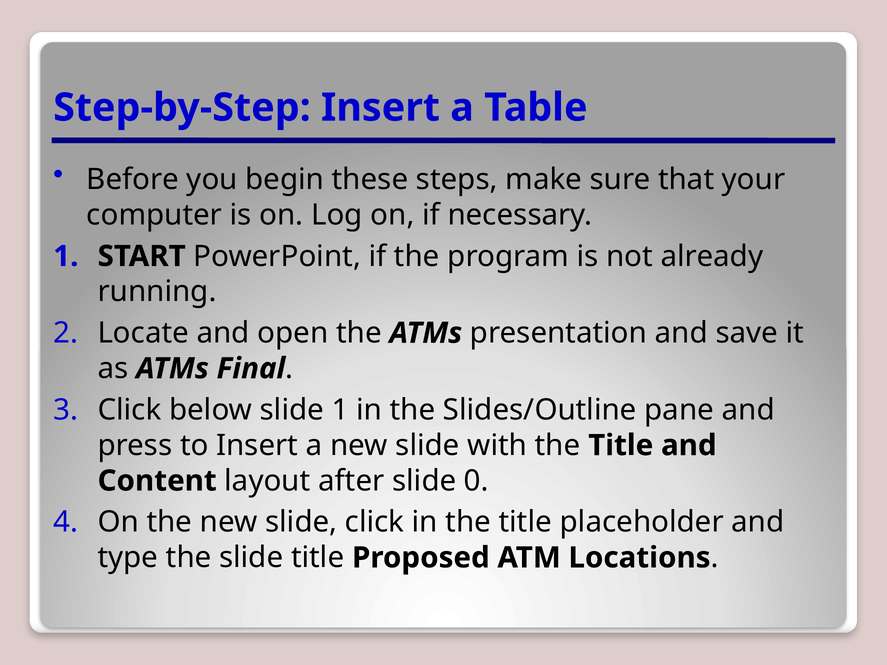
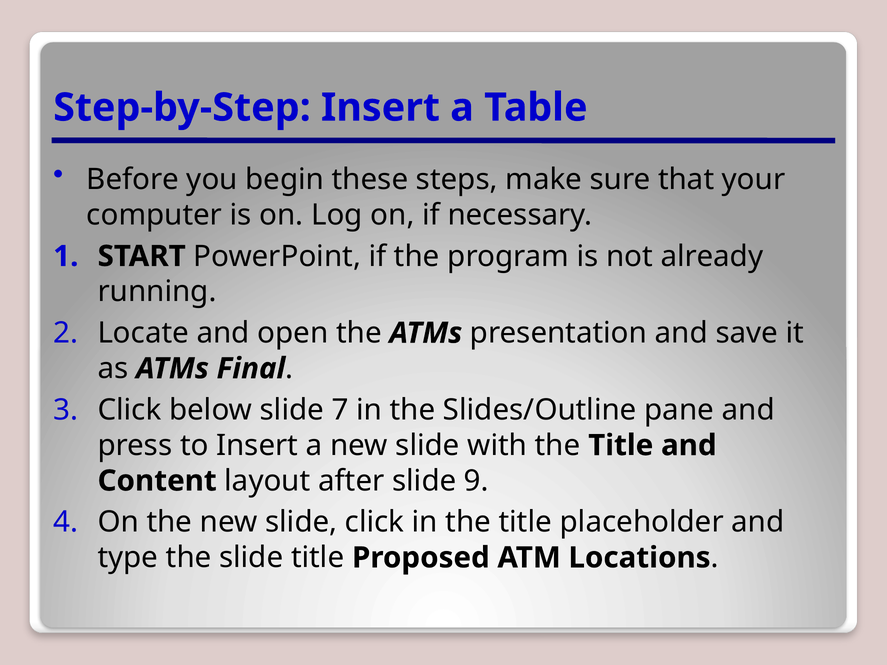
slide 1: 1 -> 7 (340, 410)
0: 0 -> 9 (476, 481)
